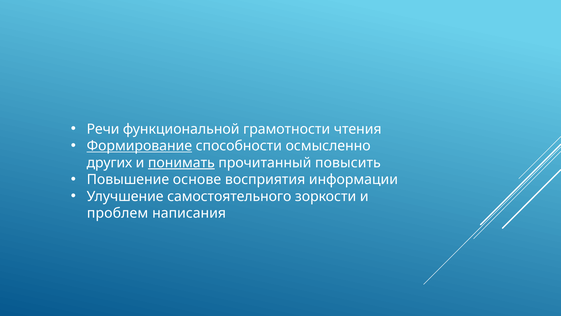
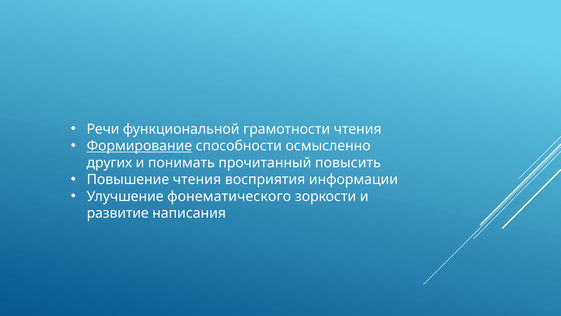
понимать underline: present -> none (181, 163)
Повышение основе: основе -> чтения (197, 179)
самостоятельного: самостоятельного -> фонематического (229, 196)
проблем: проблем -> развитие (118, 213)
